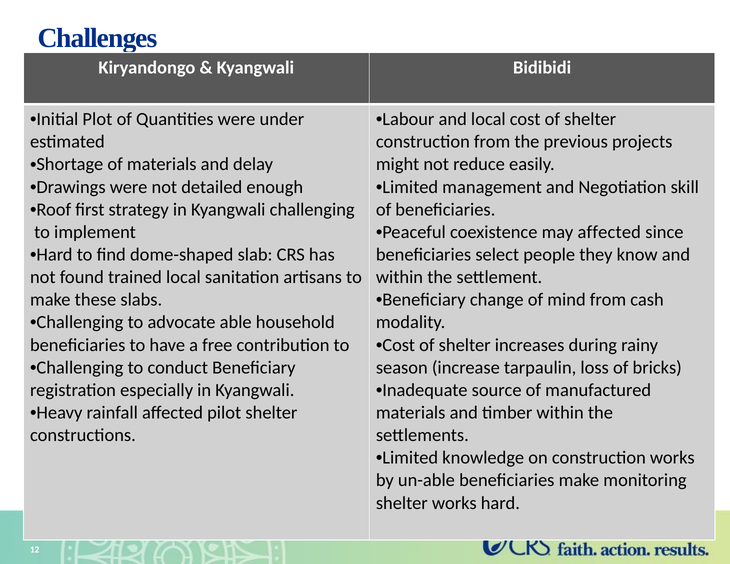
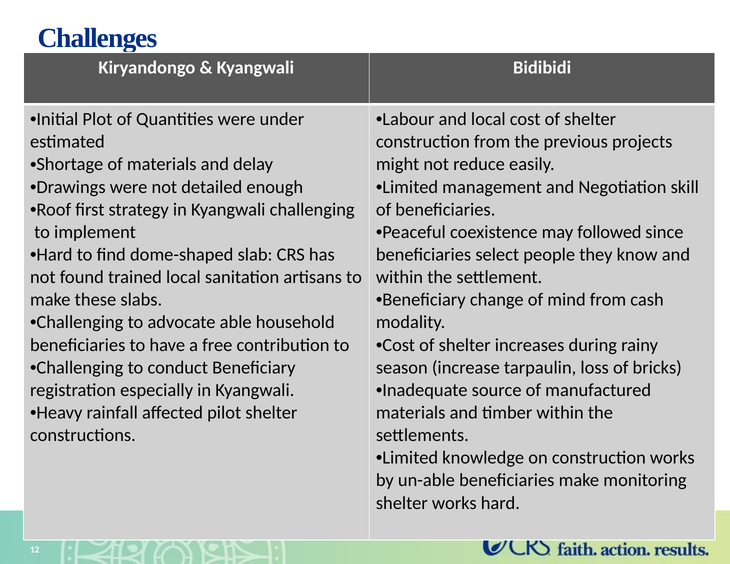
may affected: affected -> followed (609, 232)
